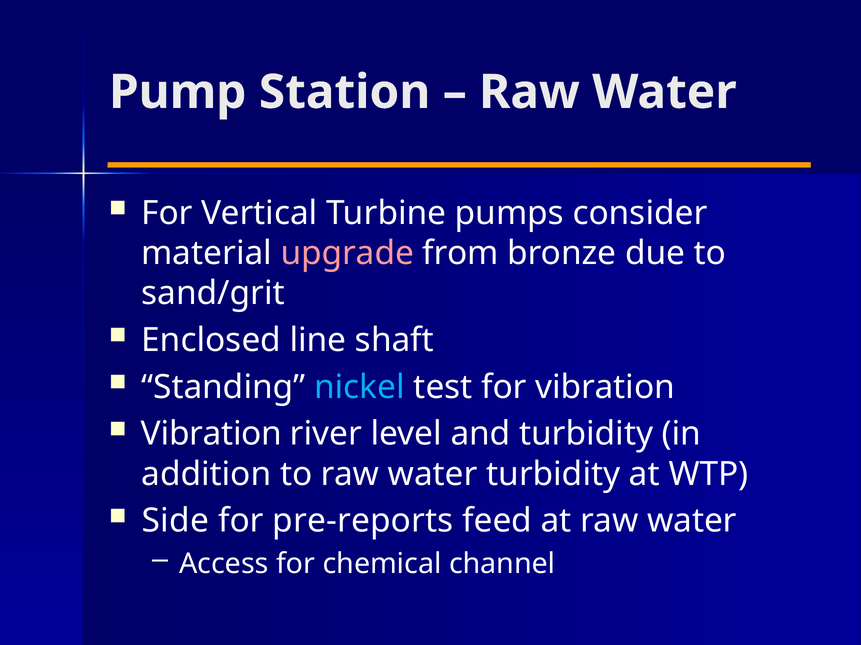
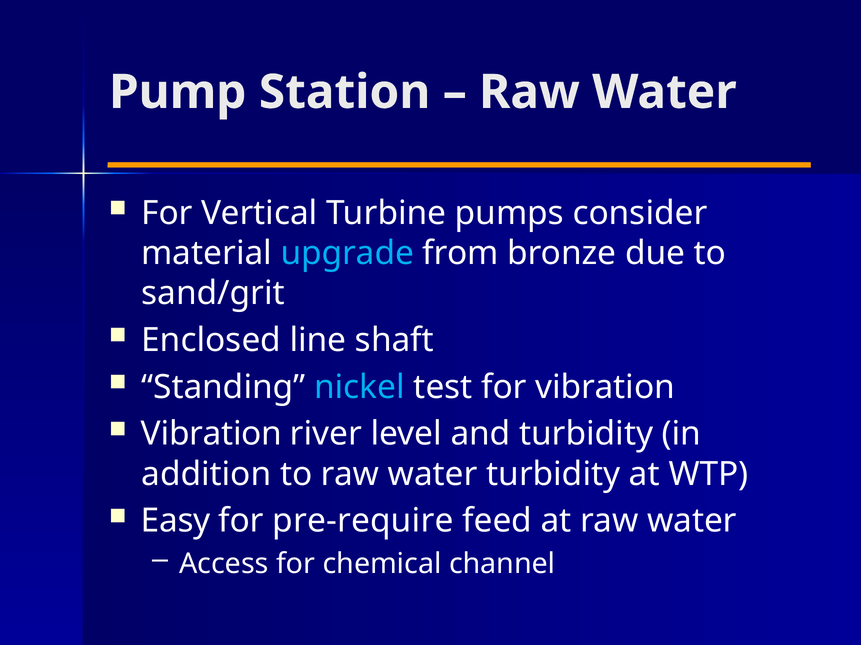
upgrade colour: pink -> light blue (347, 253)
Side: Side -> Easy (176, 522)
pre-reports: pre-reports -> pre-require (363, 522)
